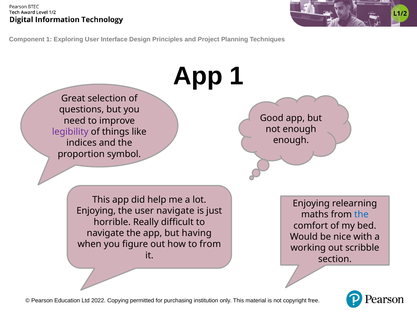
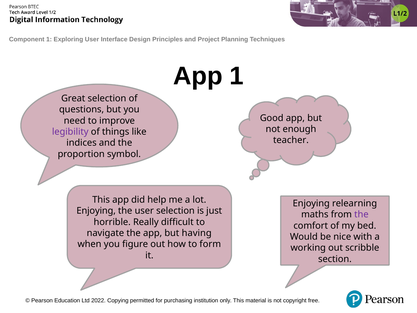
enough: enough -> teacher (291, 140)
user navigate: navigate -> selection (175, 211)
the colour: blue -> purple (361, 214)
to from: from -> form (210, 244)
